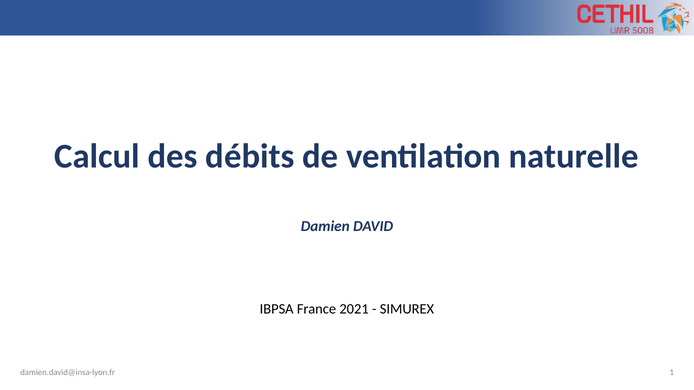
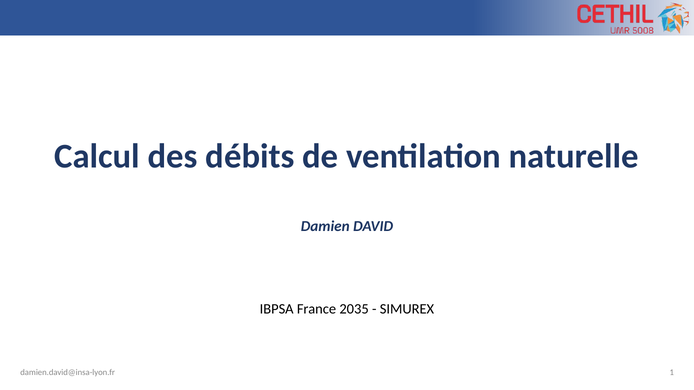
2021: 2021 -> 2035 (354, 309)
